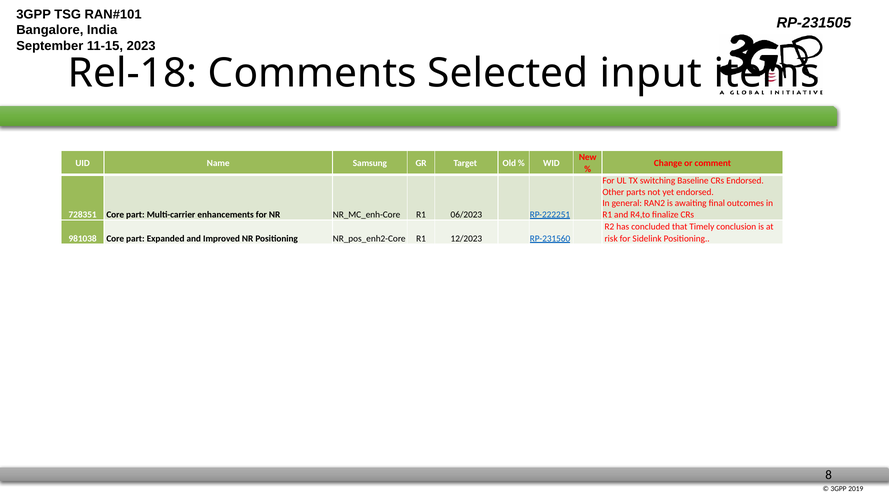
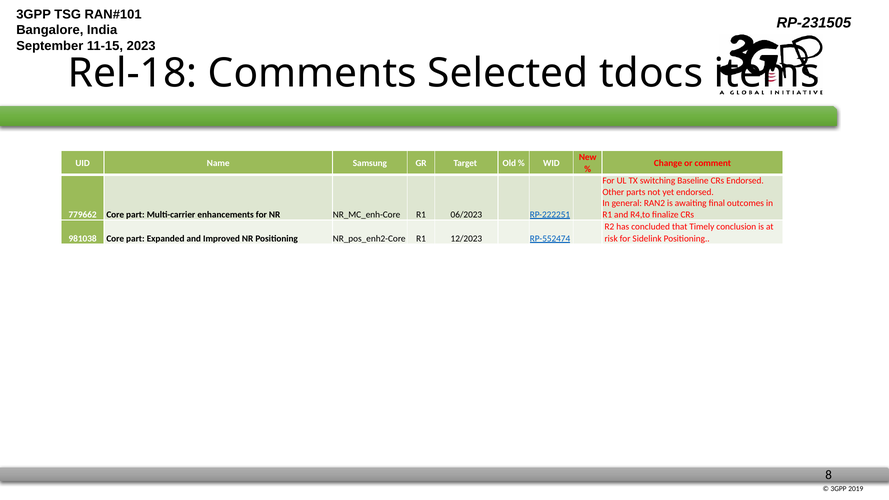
input: input -> tdocs (651, 73)
728351: 728351 -> 779662 (83, 215)
RP-231560: RP-231560 -> RP-552474 (550, 239)
